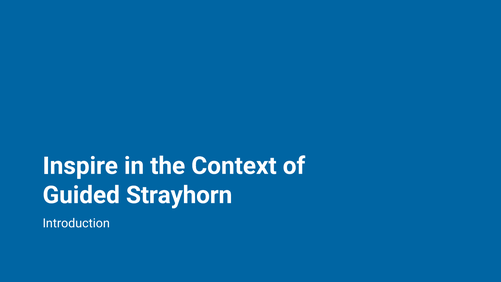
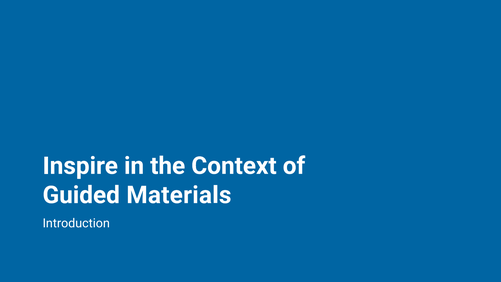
Strayhorn: Strayhorn -> Materials (179, 195)
